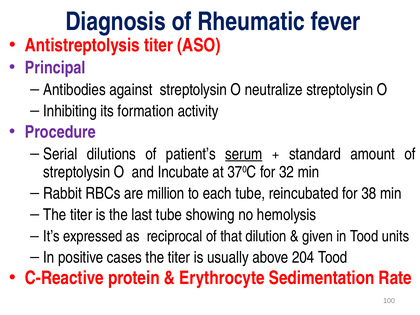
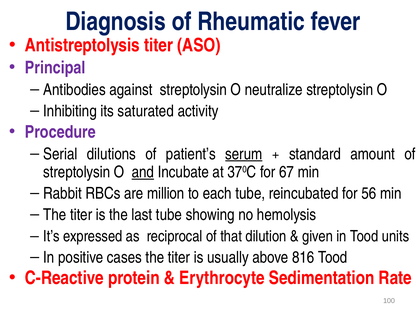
formation: formation -> saturated (146, 111)
and underline: none -> present (143, 172)
32: 32 -> 67 (287, 172)
38: 38 -> 56 (369, 193)
204: 204 -> 816 (303, 257)
